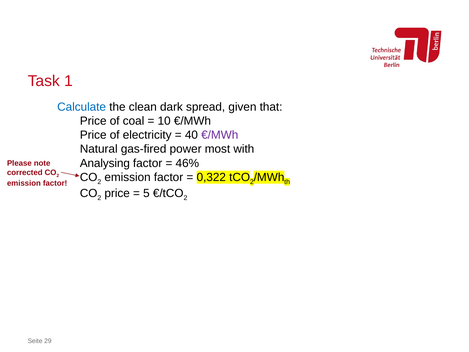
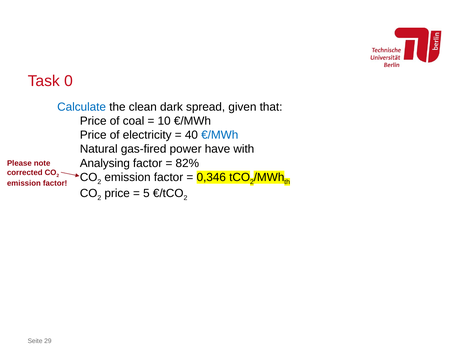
1: 1 -> 0 (68, 81)
€/MWh colour: purple -> blue (220, 135)
most: most -> have (217, 149)
46%: 46% -> 82% (187, 163)
0,322: 0,322 -> 0,346 (211, 177)
